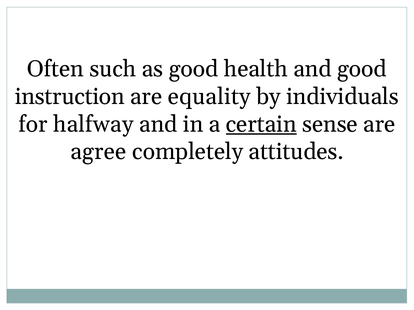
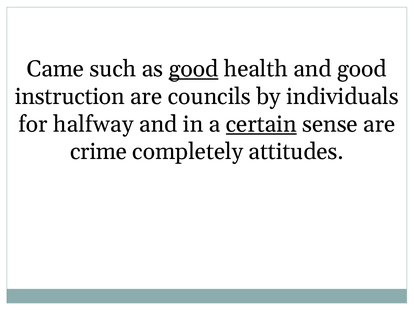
Often: Often -> Came (55, 69)
good underline: none -> present (194, 69)
equality: equality -> councils (209, 97)
agree: agree -> crime (99, 152)
